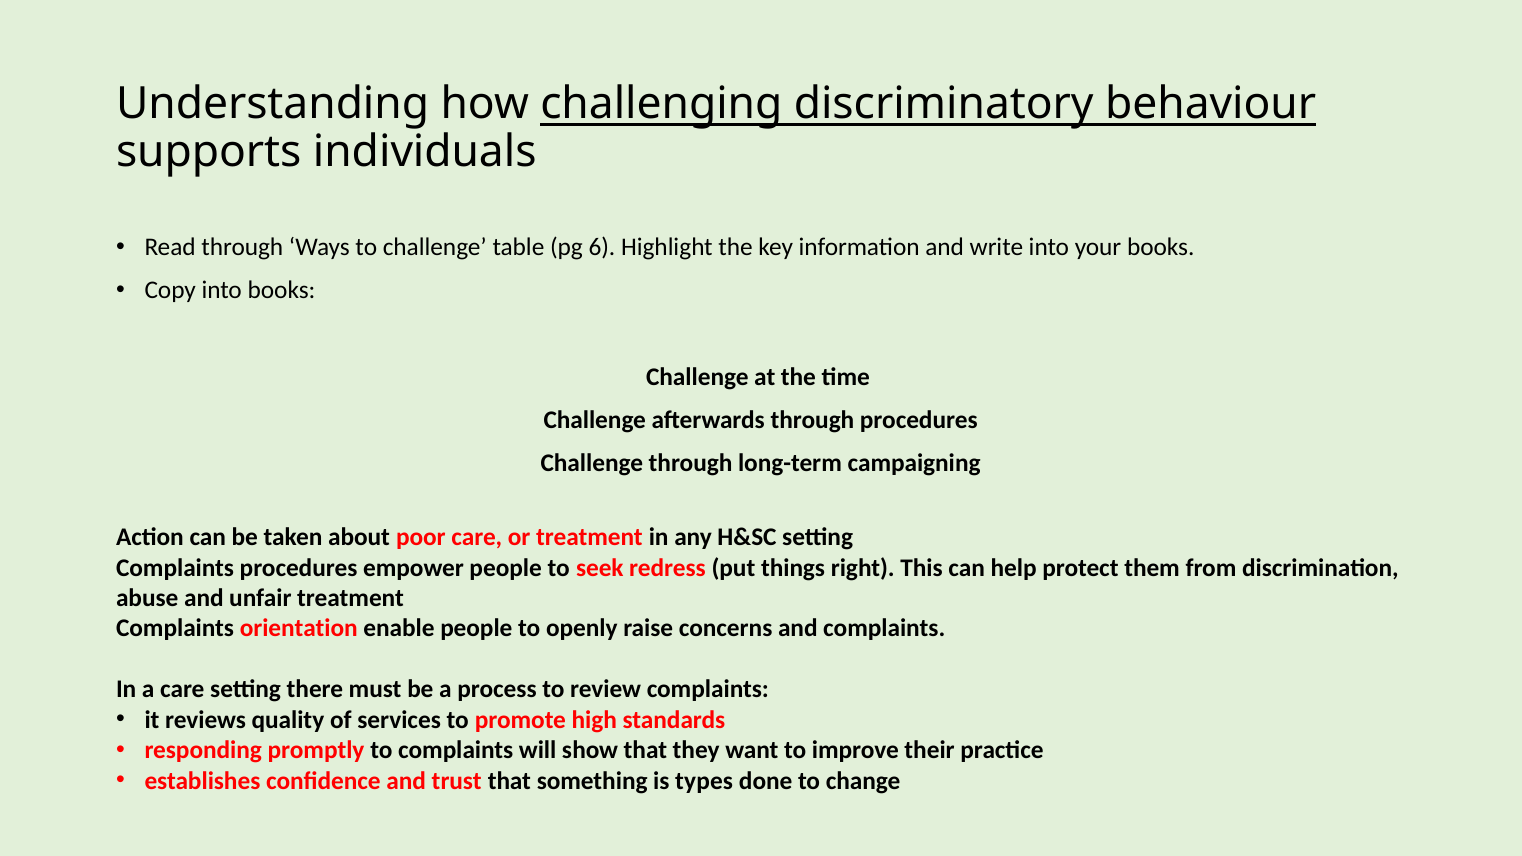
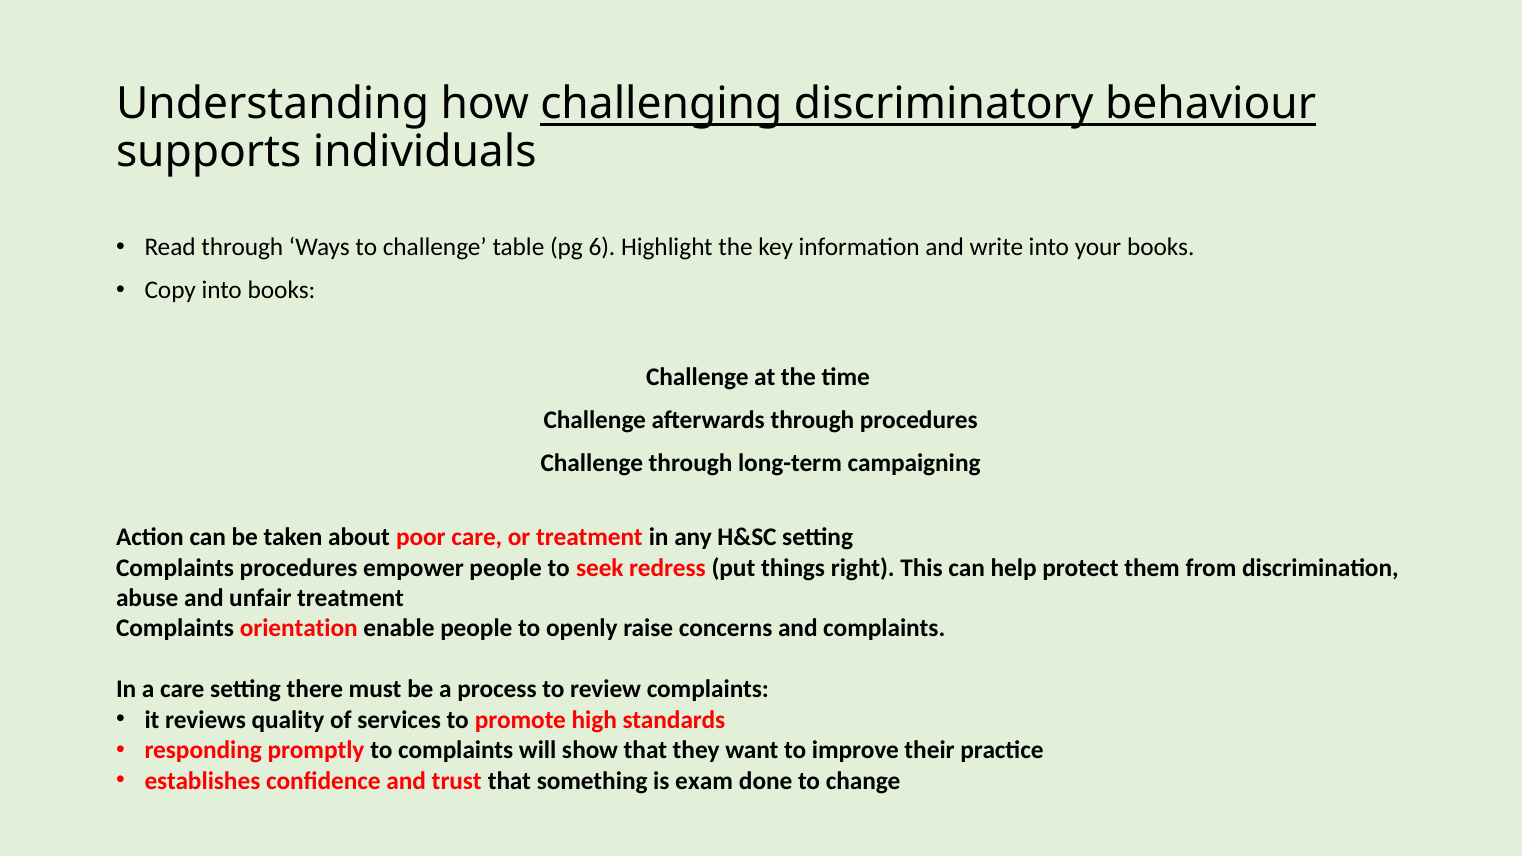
types: types -> exam (704, 781)
